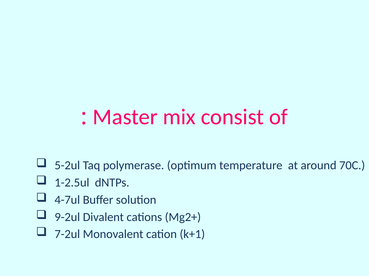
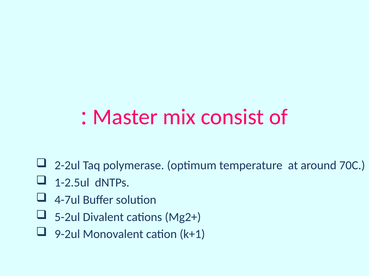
5-2ul: 5-2ul -> 2-2ul (67, 166)
9-2ul: 9-2ul -> 5-2ul (67, 218)
7-2ul: 7-2ul -> 9-2ul (67, 235)
